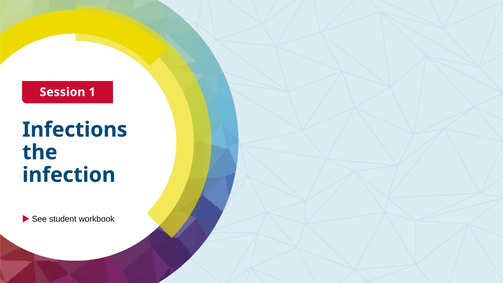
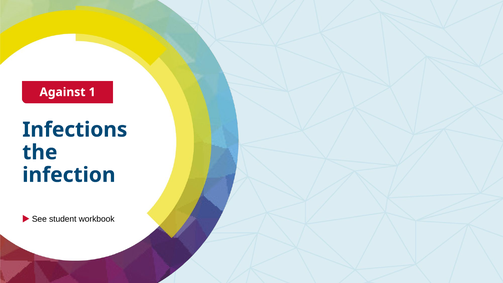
Session: Session -> Against (63, 92)
